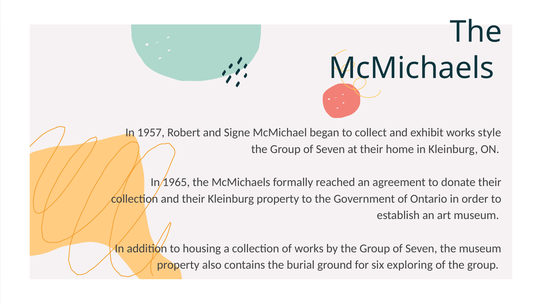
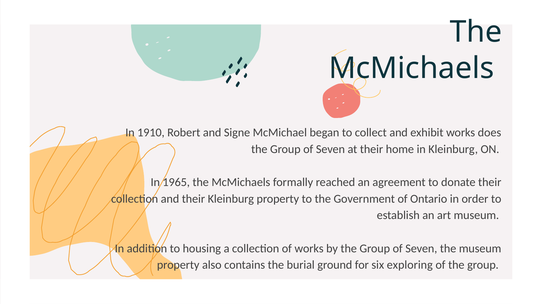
1957: 1957 -> 1910 (151, 133)
style: style -> does (490, 133)
